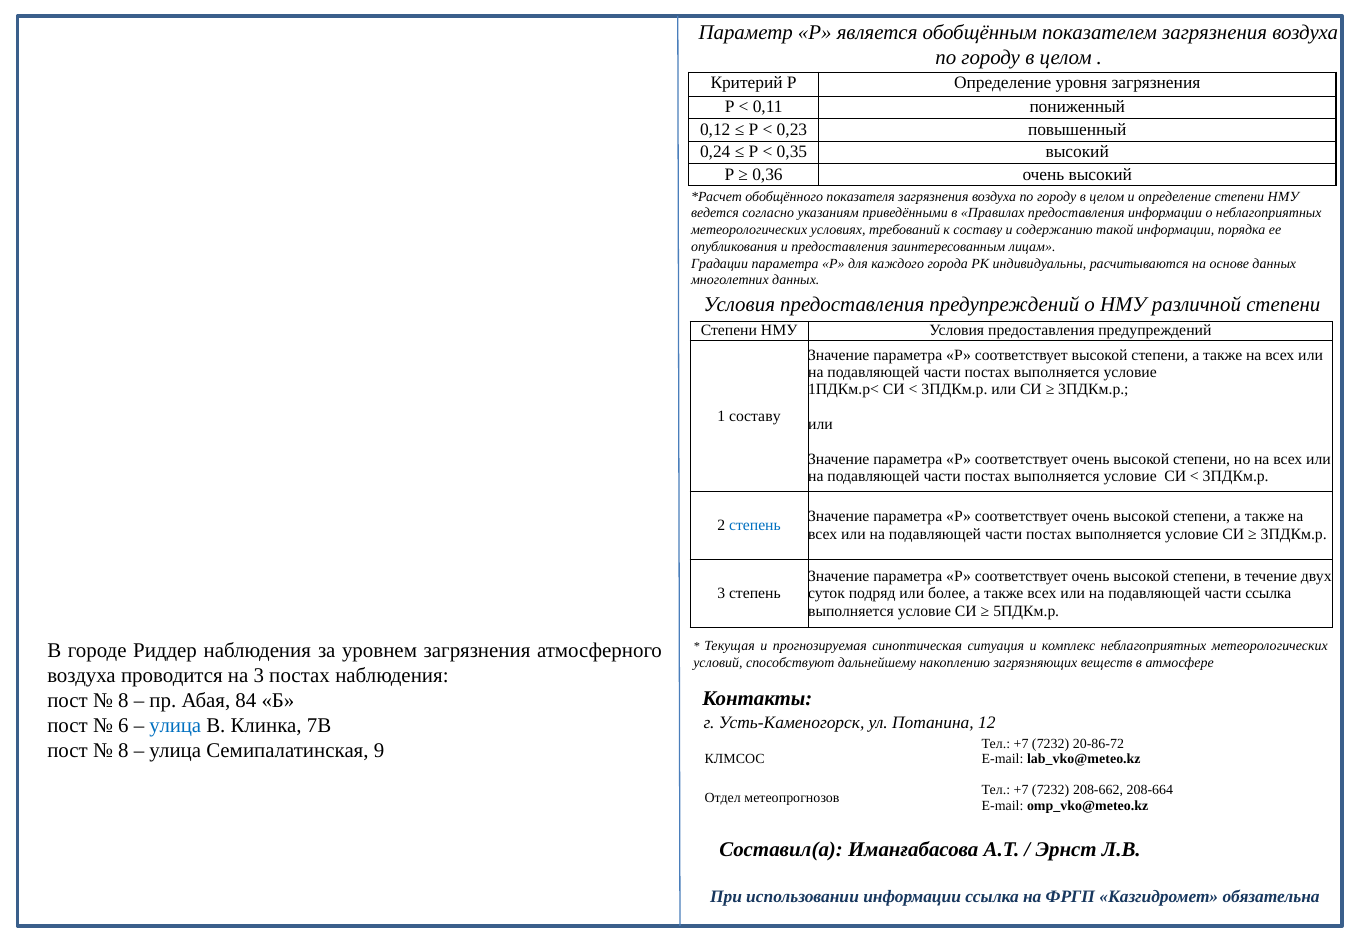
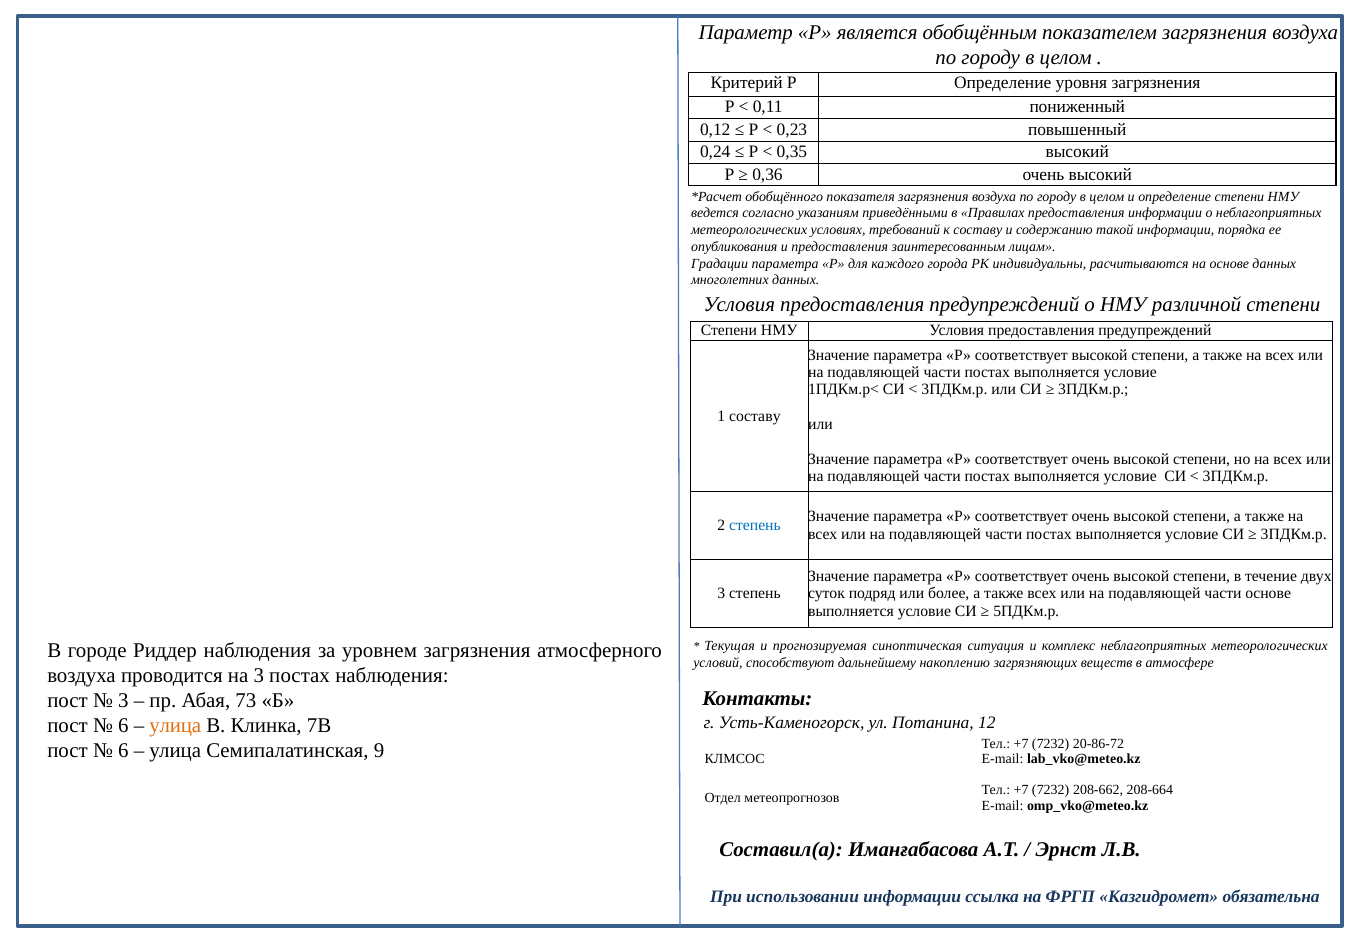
части ссылка: ссылка -> основе (1268, 593)
8: 8 -> 3 (123, 700)
84: 84 -> 73 (246, 700)
улица colour: blue -> orange (175, 725)
8: 8 -> 6 (123, 750)
